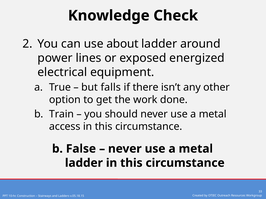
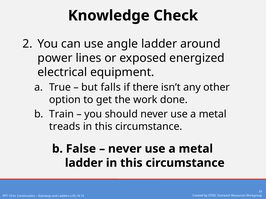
about: about -> angle (122, 44)
access: access -> treads (65, 127)
